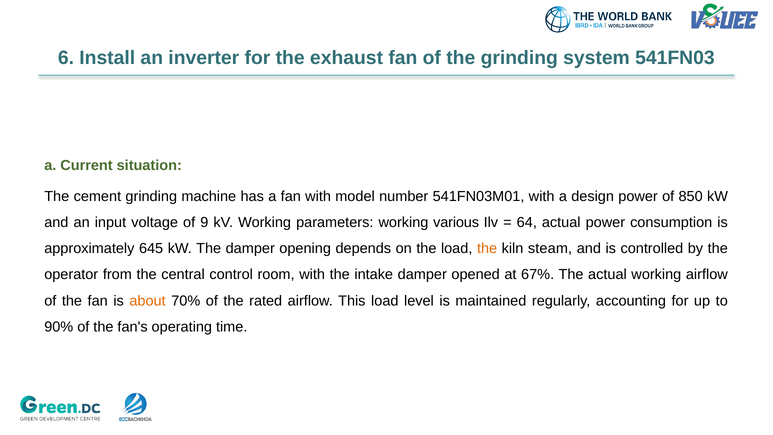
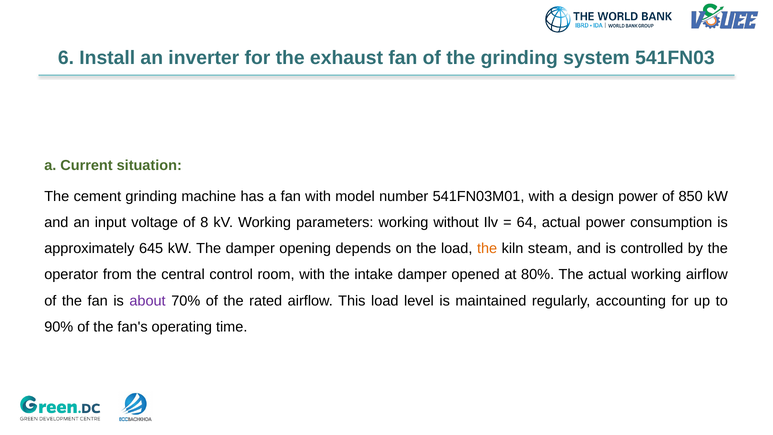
9: 9 -> 8 (204, 222)
various: various -> without (456, 222)
67%: 67% -> 80% (538, 275)
about colour: orange -> purple (148, 301)
